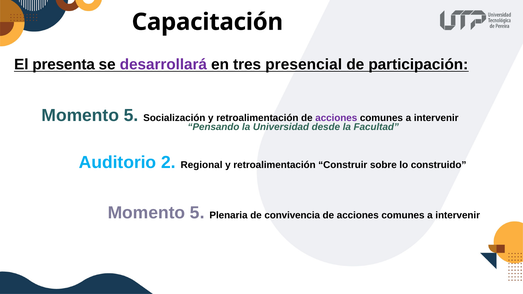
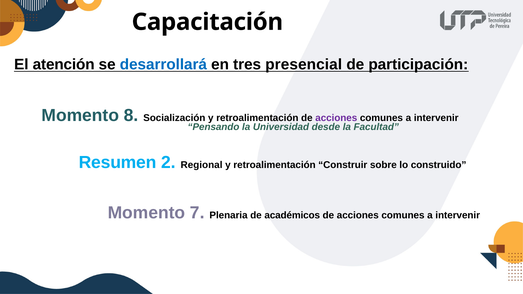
presenta: presenta -> atención (64, 65)
desarrollará colour: purple -> blue (163, 65)
5: 5 -> 8 (131, 115)
Auditorio: Auditorio -> Resumen (118, 163)
5: 5 -> 7 (197, 213)
convivencia: convivencia -> académicos (292, 216)
